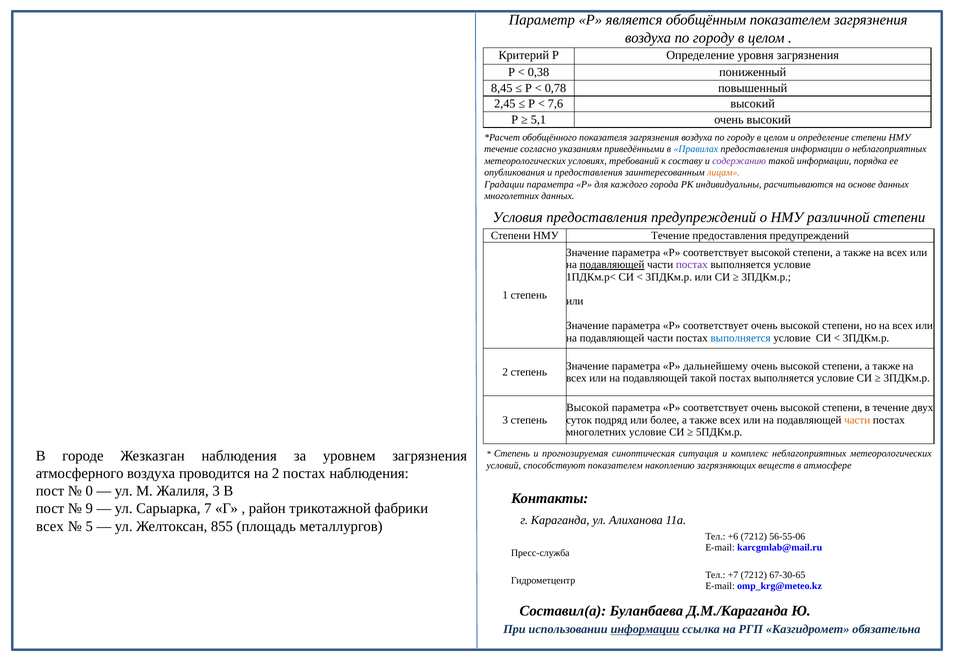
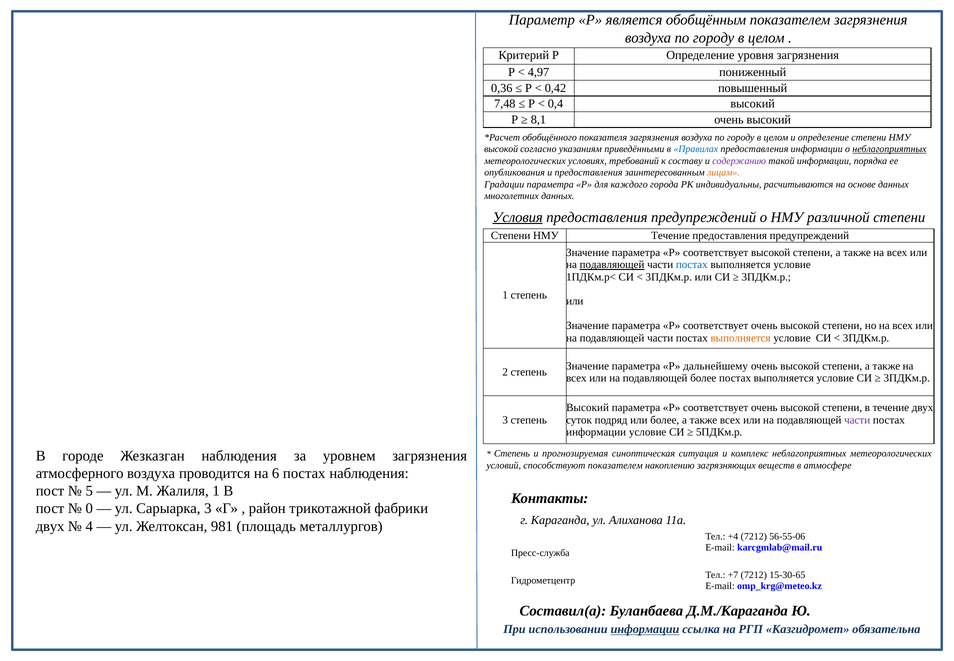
0,38: 0,38 -> 4,97 (539, 72)
8,45: 8,45 -> 0,36 (502, 88)
0,78: 0,78 -> 0,42 (555, 88)
2,45: 2,45 -> 7,48 (505, 104)
7,6: 7,6 -> 0,4 (556, 104)
5,1: 5,1 -> 8,1 (538, 119)
течение: течение -> высокой (501, 149)
неблагоприятных underline: none -> present (889, 149)
Условия underline: none -> present (518, 217)
постах colour: purple -> blue (692, 264)
выполняется colour: blue -> orange (741, 338)
подавляющей такой: такой -> более (703, 378)
Высокой: Высокой -> Высокий (588, 407)
части colour: orange -> purple (857, 420)
многолетних: многолетних -> информации (596, 432)
на 2: 2 -> 6 (276, 473)
0: 0 -> 5 (89, 491)
Жалиля 3: 3 -> 1 (216, 491)
9: 9 -> 0 (89, 508)
Сарыарка 7: 7 -> 3 (208, 508)
всех: всех -> двух (50, 526)
5: 5 -> 4 (89, 526)
855: 855 -> 981 (222, 526)
+6: +6 -> +4 (733, 536)
67-30-65: 67-30-65 -> 15-30-65 (787, 574)
